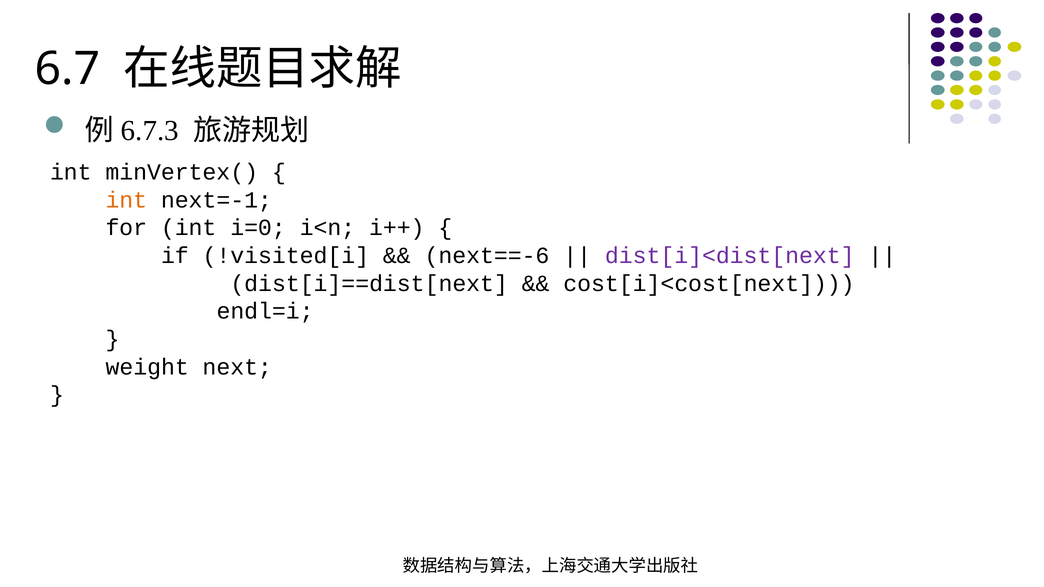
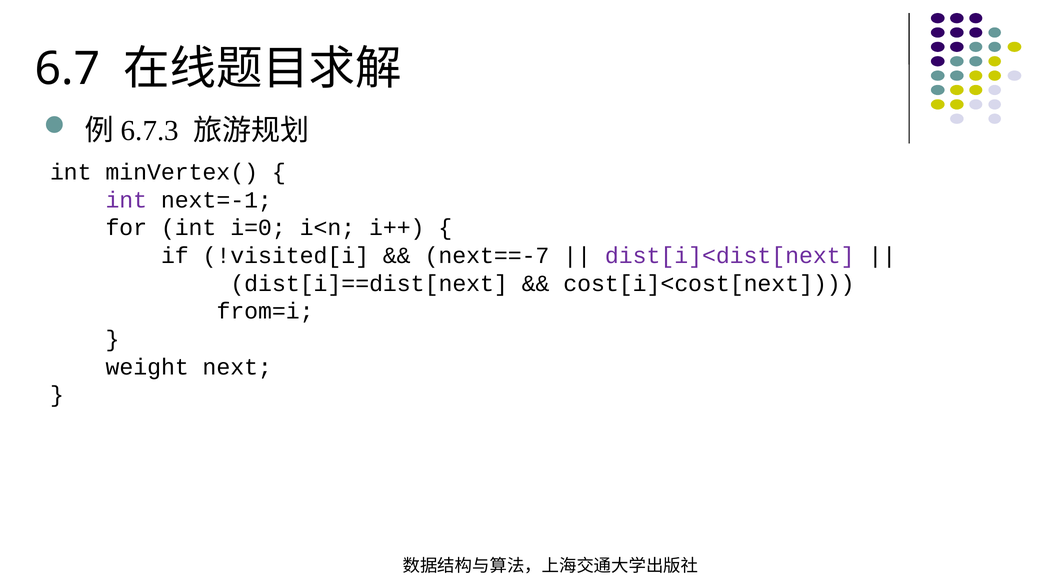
int colour: orange -> purple (126, 200)
next==-6: next==-6 -> next==-7 (487, 256)
endl=i: endl=i -> from=i (265, 311)
